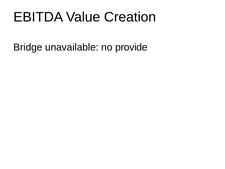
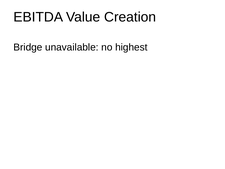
provide: provide -> highest (131, 47)
